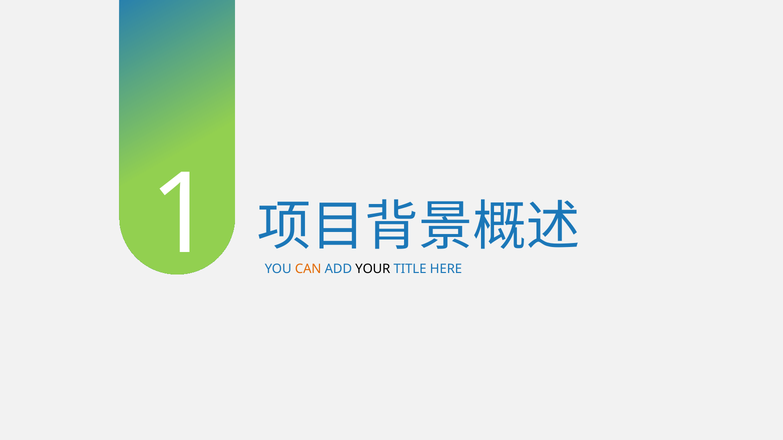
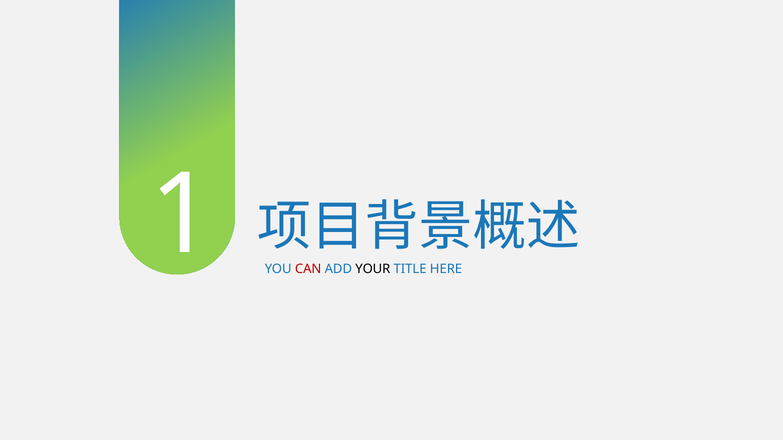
CAN colour: orange -> red (308, 269)
